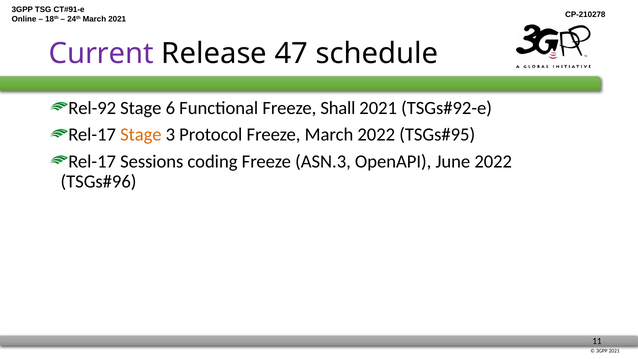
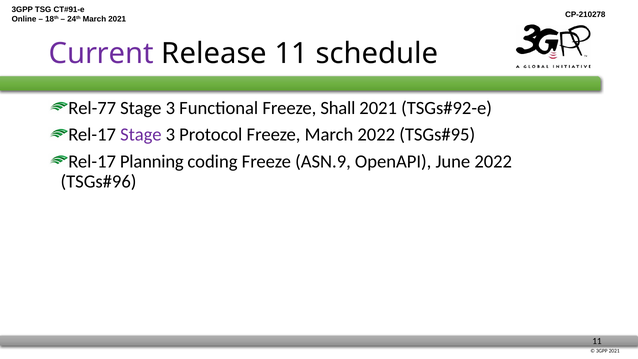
Release 47: 47 -> 11 (291, 54)
Rel-92: Rel-92 -> Rel-77 (92, 108)
6: 6 -> 3 (170, 108)
Stage colour: orange -> purple (141, 135)
Sessions: Sessions -> Planning (152, 161)
ASN.3: ASN.3 -> ASN.9 (323, 161)
